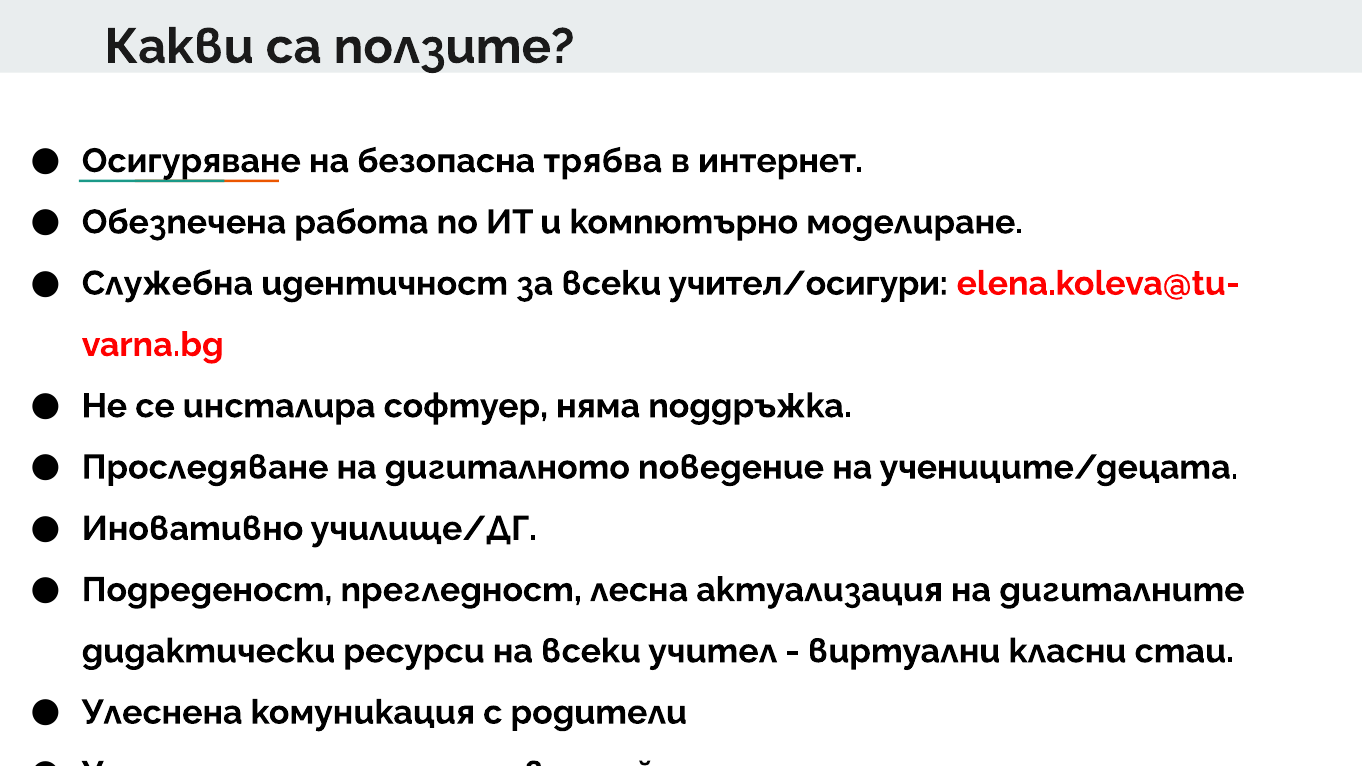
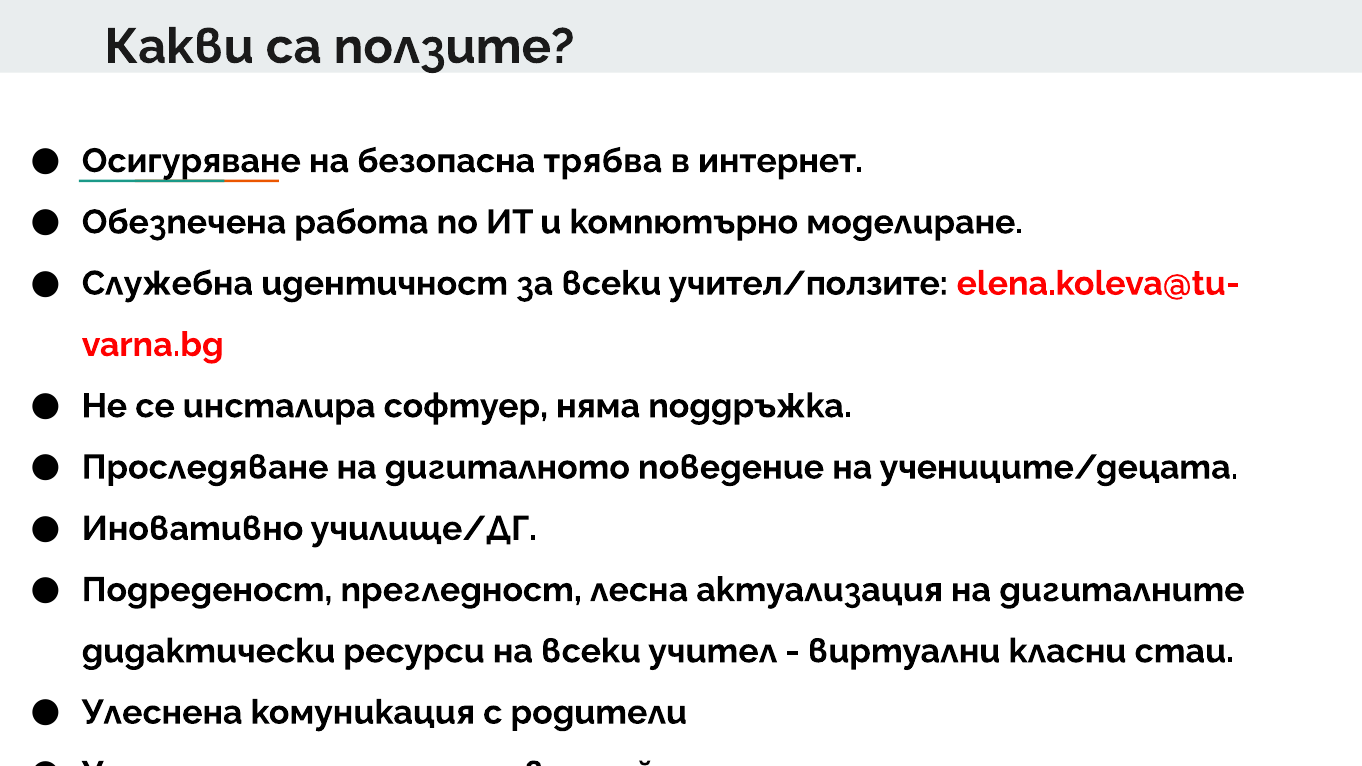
учител/осигури: учител/осигури -> учител/ползите (808, 284)
